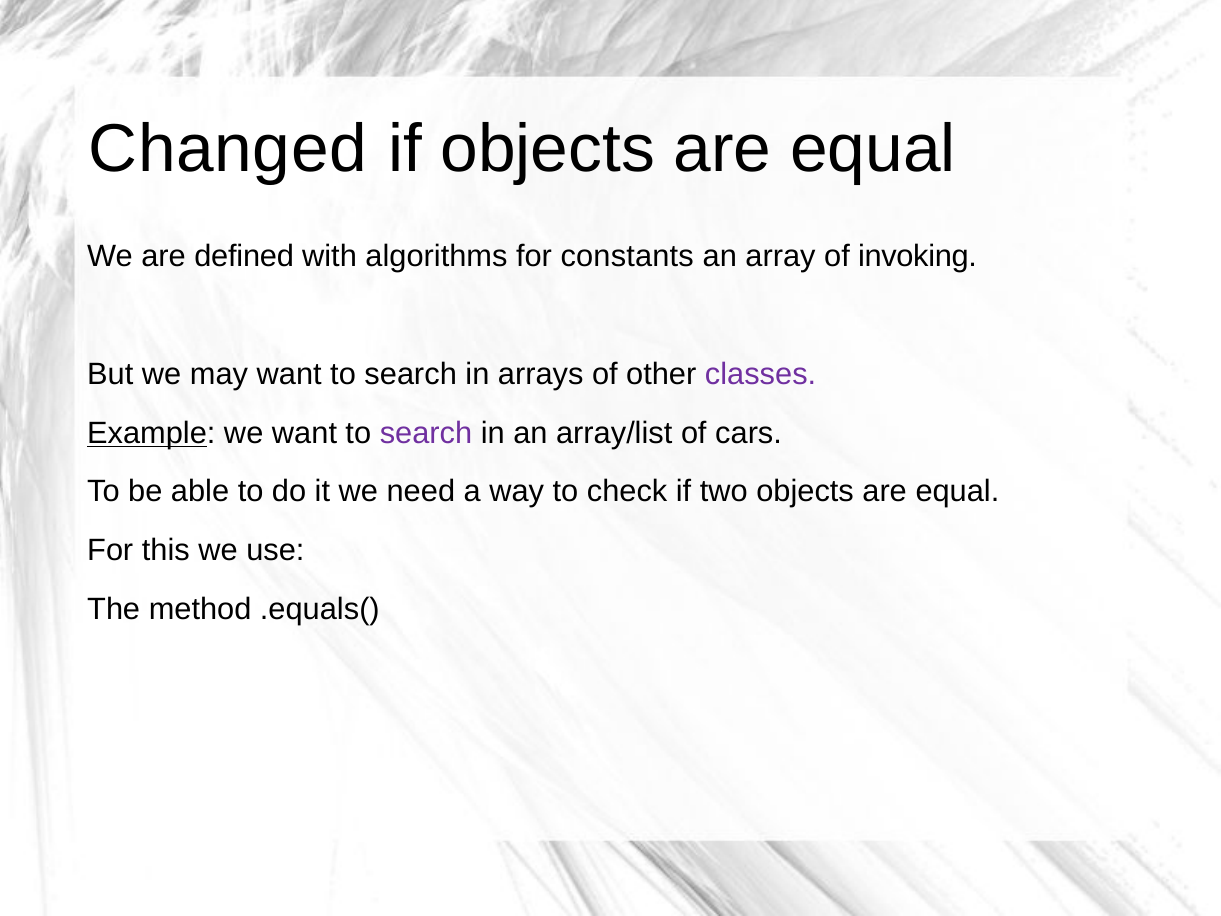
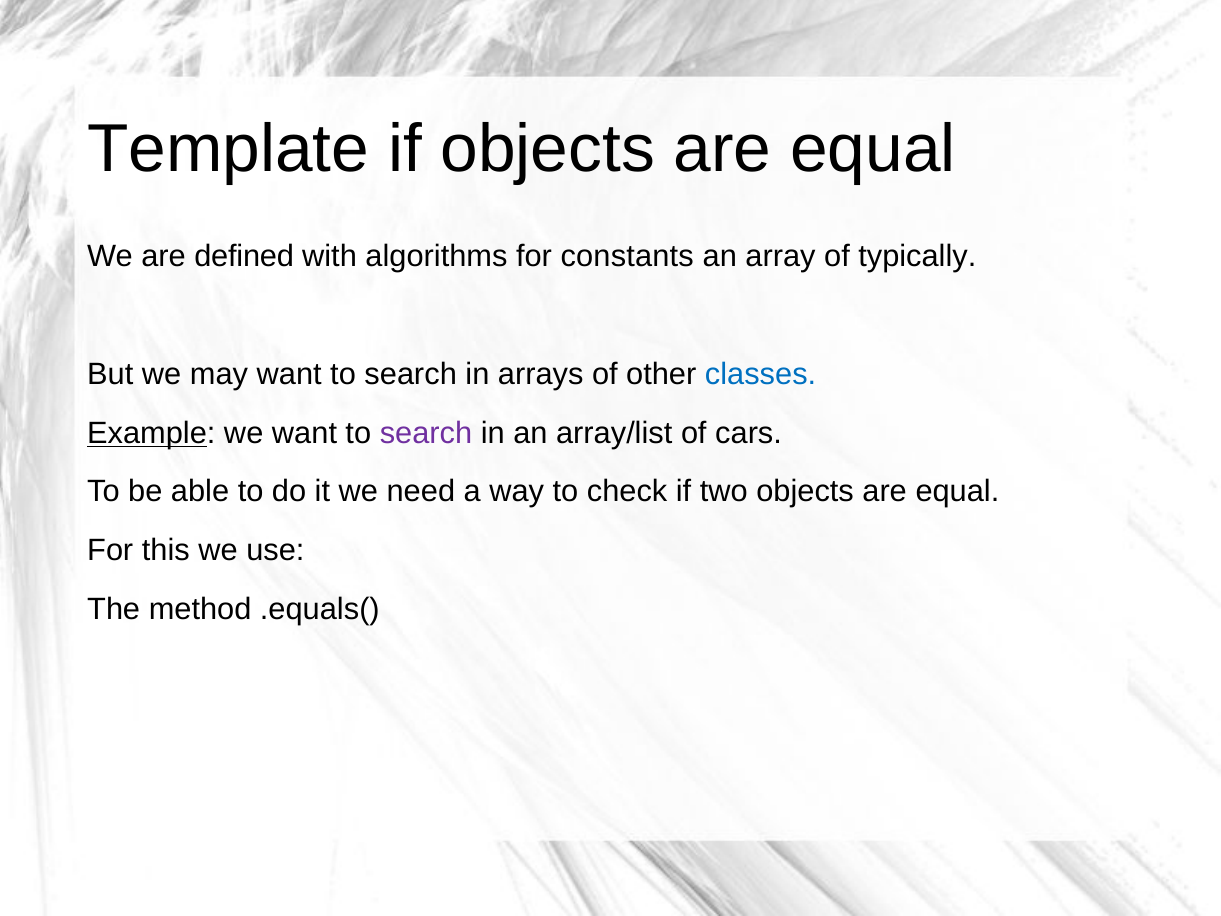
Changed: Changed -> Template (228, 150)
invoking: invoking -> typically (917, 257)
classes colour: purple -> blue (761, 374)
